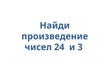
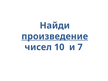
произведение underline: none -> present (55, 36)
24: 24 -> 10 (59, 47)
3: 3 -> 7 (80, 47)
